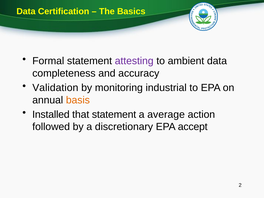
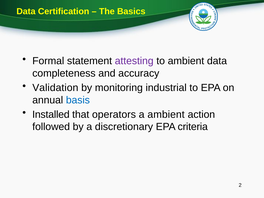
basis colour: orange -> blue (78, 100)
that statement: statement -> operators (114, 114)
a average: average -> ambient (166, 114)
accept: accept -> criteria (193, 127)
